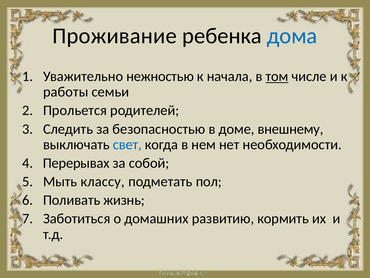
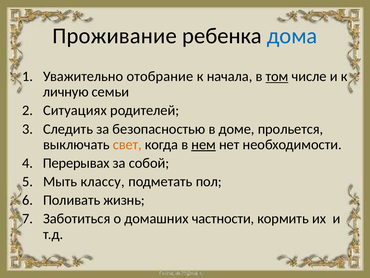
нежностью: нежностью -> отобрание (160, 76)
работы: работы -> личную (66, 92)
Прольется: Прольется -> Ситуациях (75, 110)
внешнему: внешнему -> прольется (291, 129)
свет colour: blue -> orange (127, 144)
нем underline: none -> present (204, 144)
развитию: развитию -> частности (223, 218)
